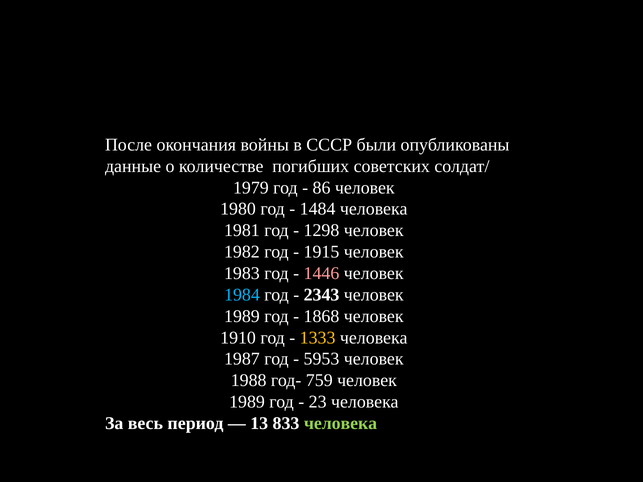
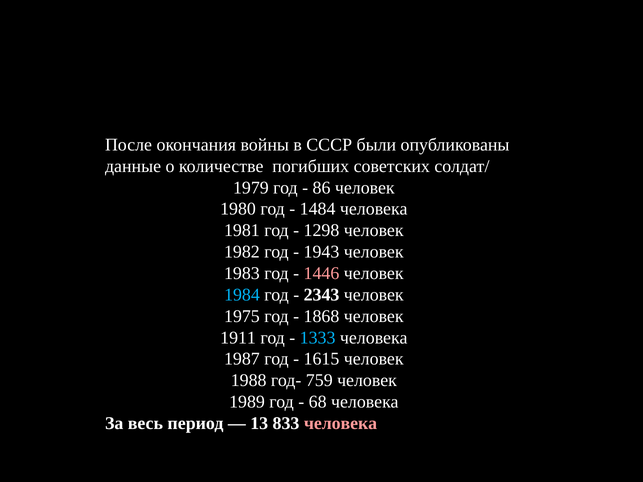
1915: 1915 -> 1943 (321, 252)
1989: 1989 -> 1975 (242, 316)
1910: 1910 -> 1911 (238, 338)
1333 colour: yellow -> light blue (318, 338)
5953: 5953 -> 1615 (321, 359)
23: 23 -> 68 (318, 402)
человека colour: light green -> pink (341, 424)
